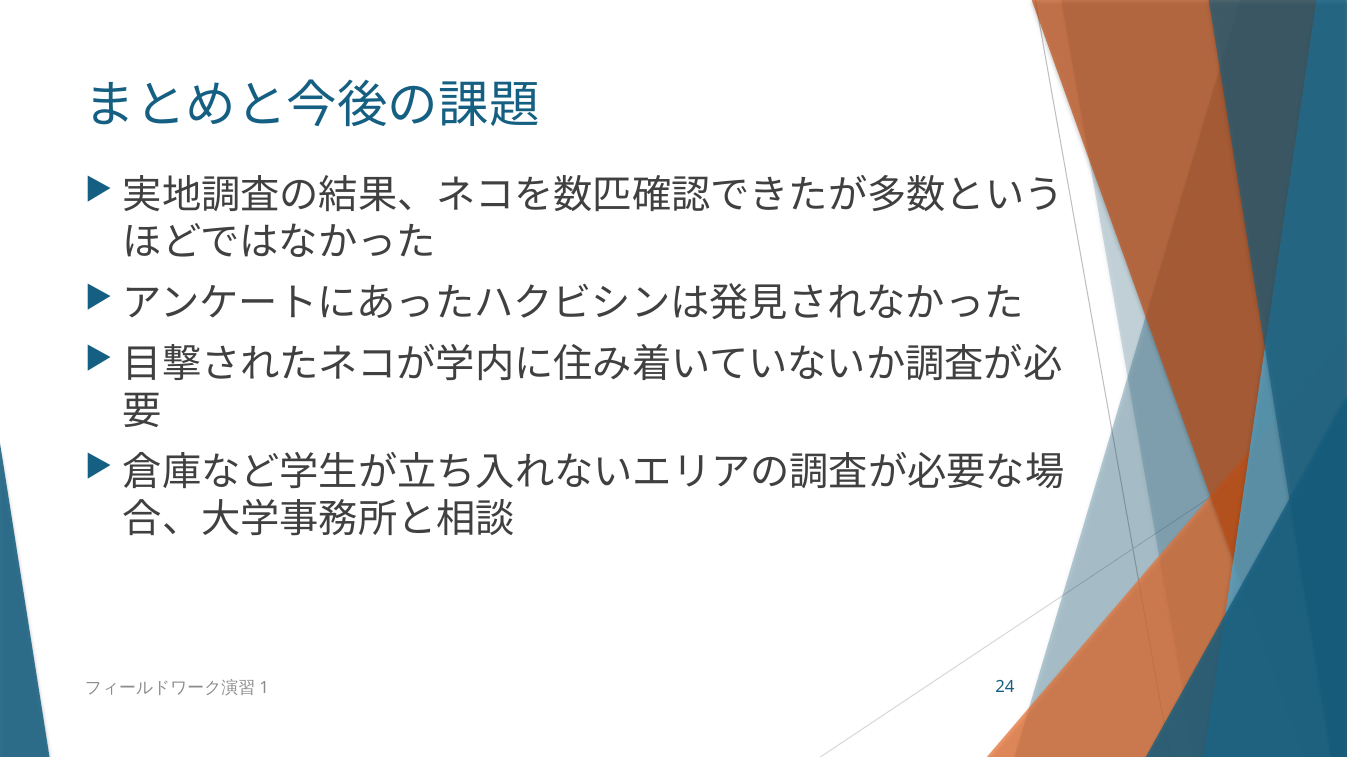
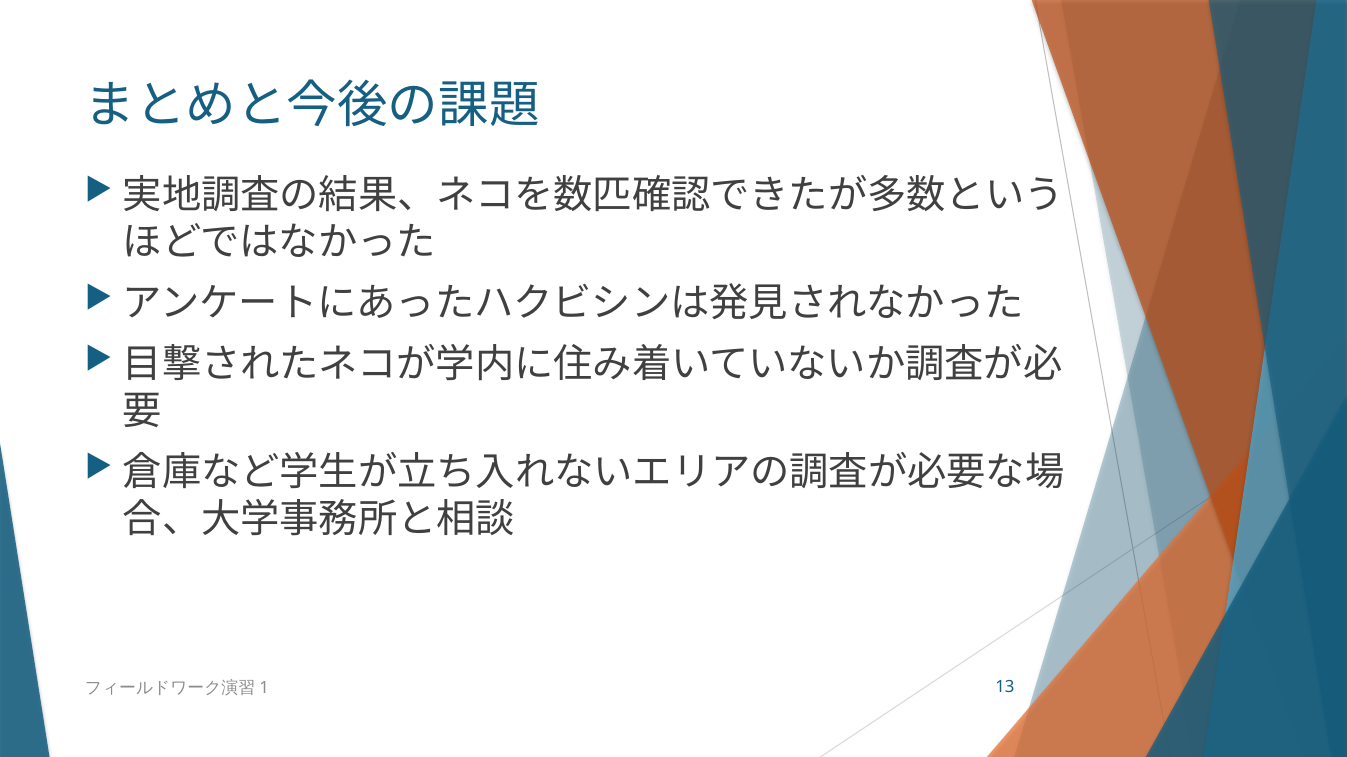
24: 24 -> 13 (1005, 687)
